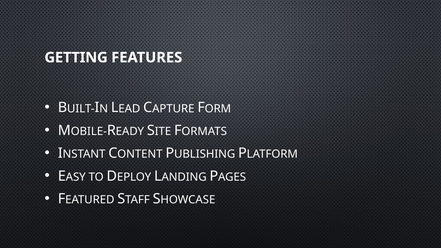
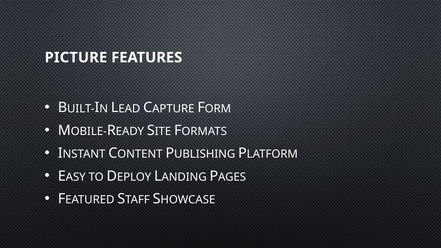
GETTING: GETTING -> PICTURE (76, 58)
